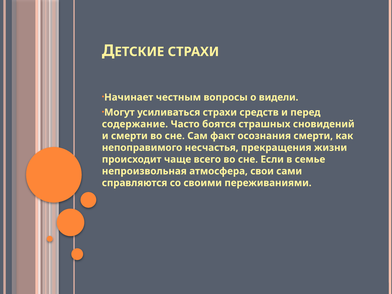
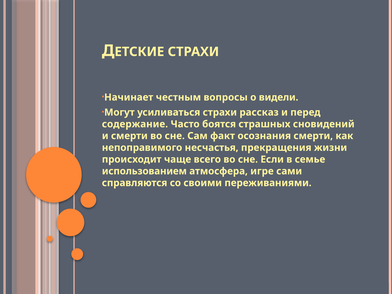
средств: средств -> рассказ (259, 112)
непроизвольная: непроизвольная -> использованием (144, 171)
свои: свои -> игре (262, 171)
